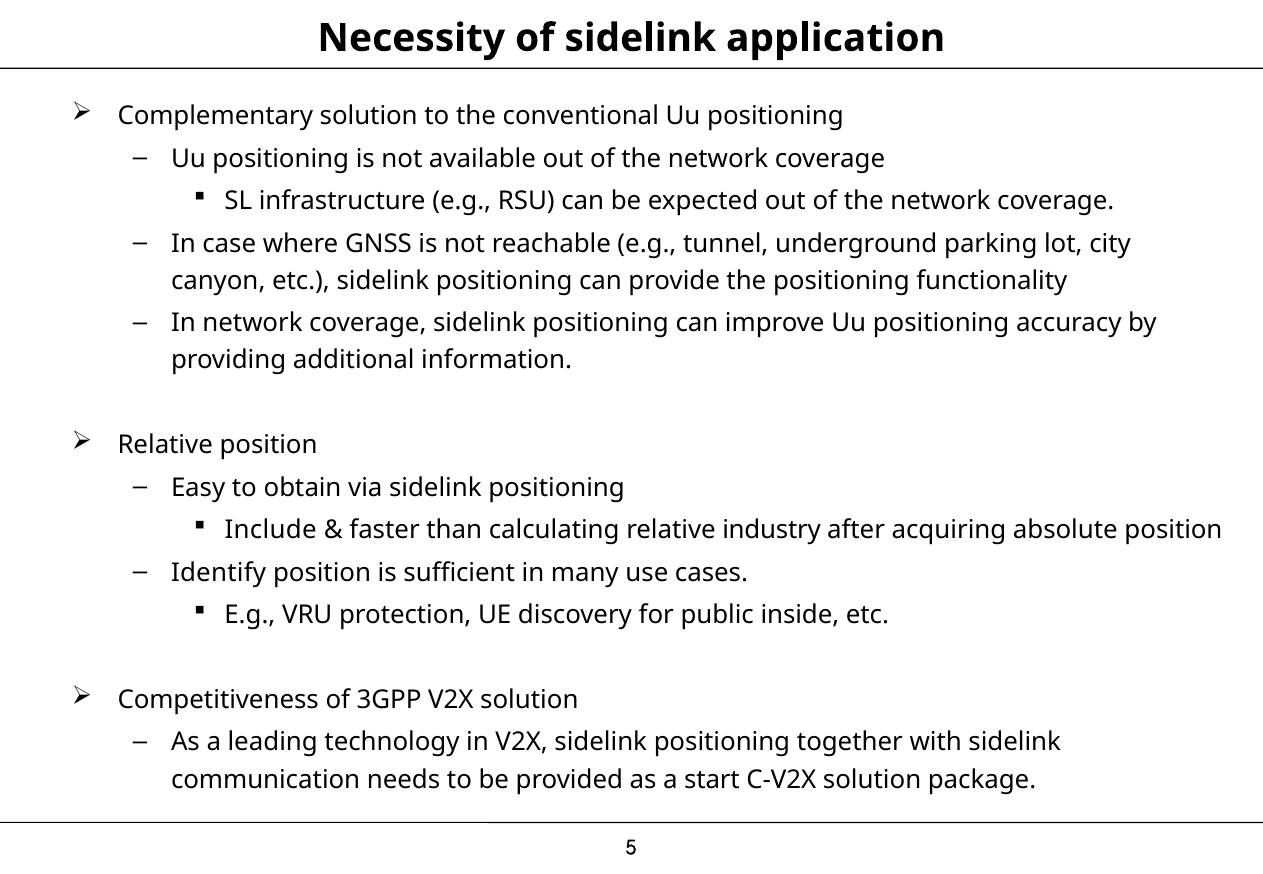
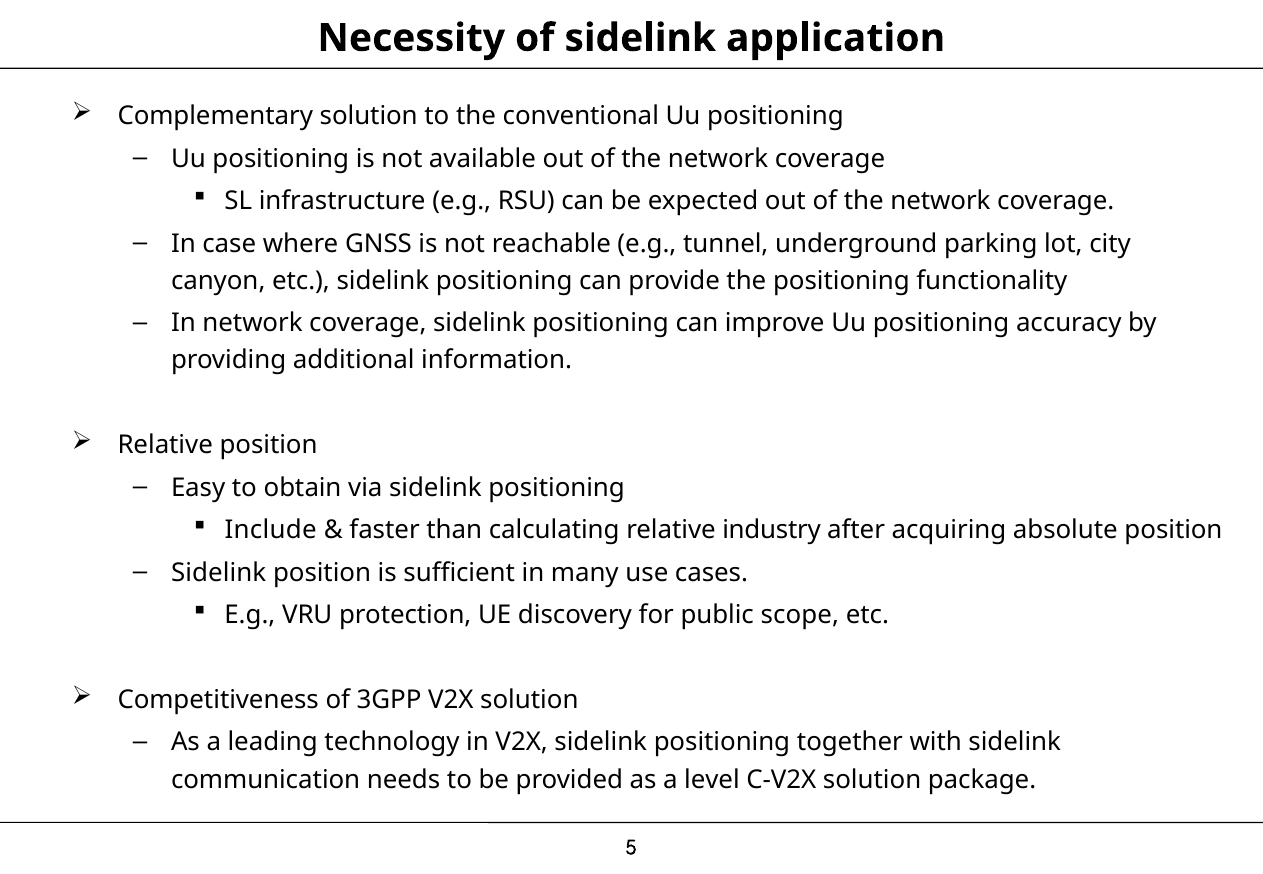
Identify: Identify -> Sidelink (219, 573)
inside: inside -> scope (800, 615)
start: start -> level (712, 780)
